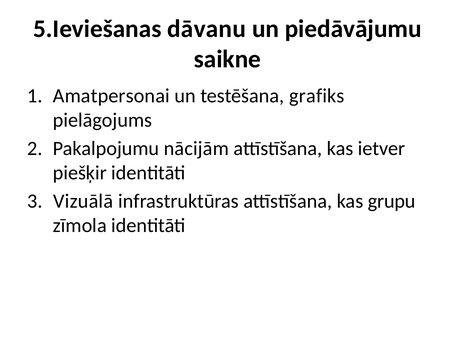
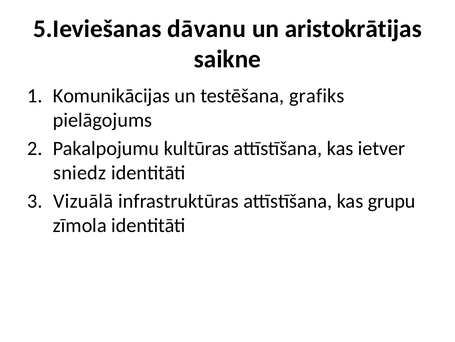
piedāvājumu: piedāvājumu -> aristokrātijas (353, 29)
Amatpersonai: Amatpersonai -> Komunikācijas (111, 95)
nācijām: nācijām -> kultūras (196, 148)
piešķir: piešķir -> sniedz (80, 172)
